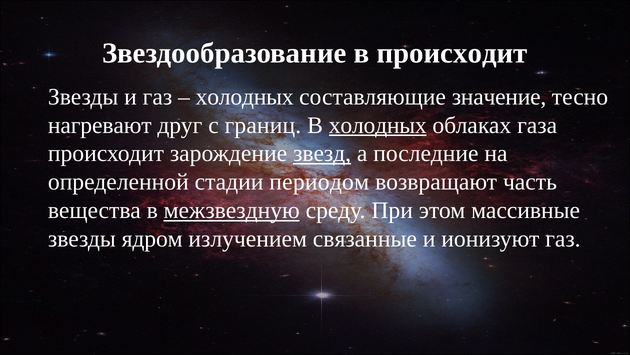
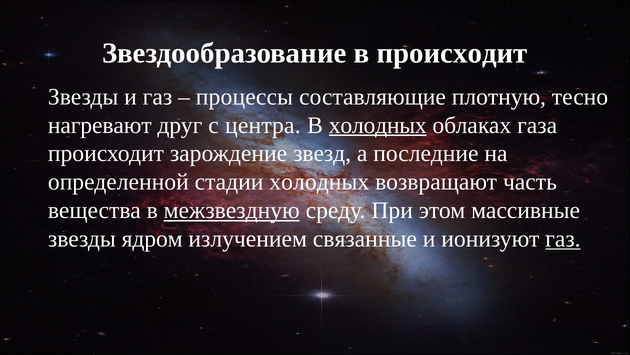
холодных: холодных -> процессы (244, 97)
значение: значение -> плотную (499, 97)
границ: границ -> центра (263, 125)
звезд underline: present -> none (322, 153)
стадии периодом: периодом -> холодных (319, 182)
газ underline: none -> present (563, 238)
